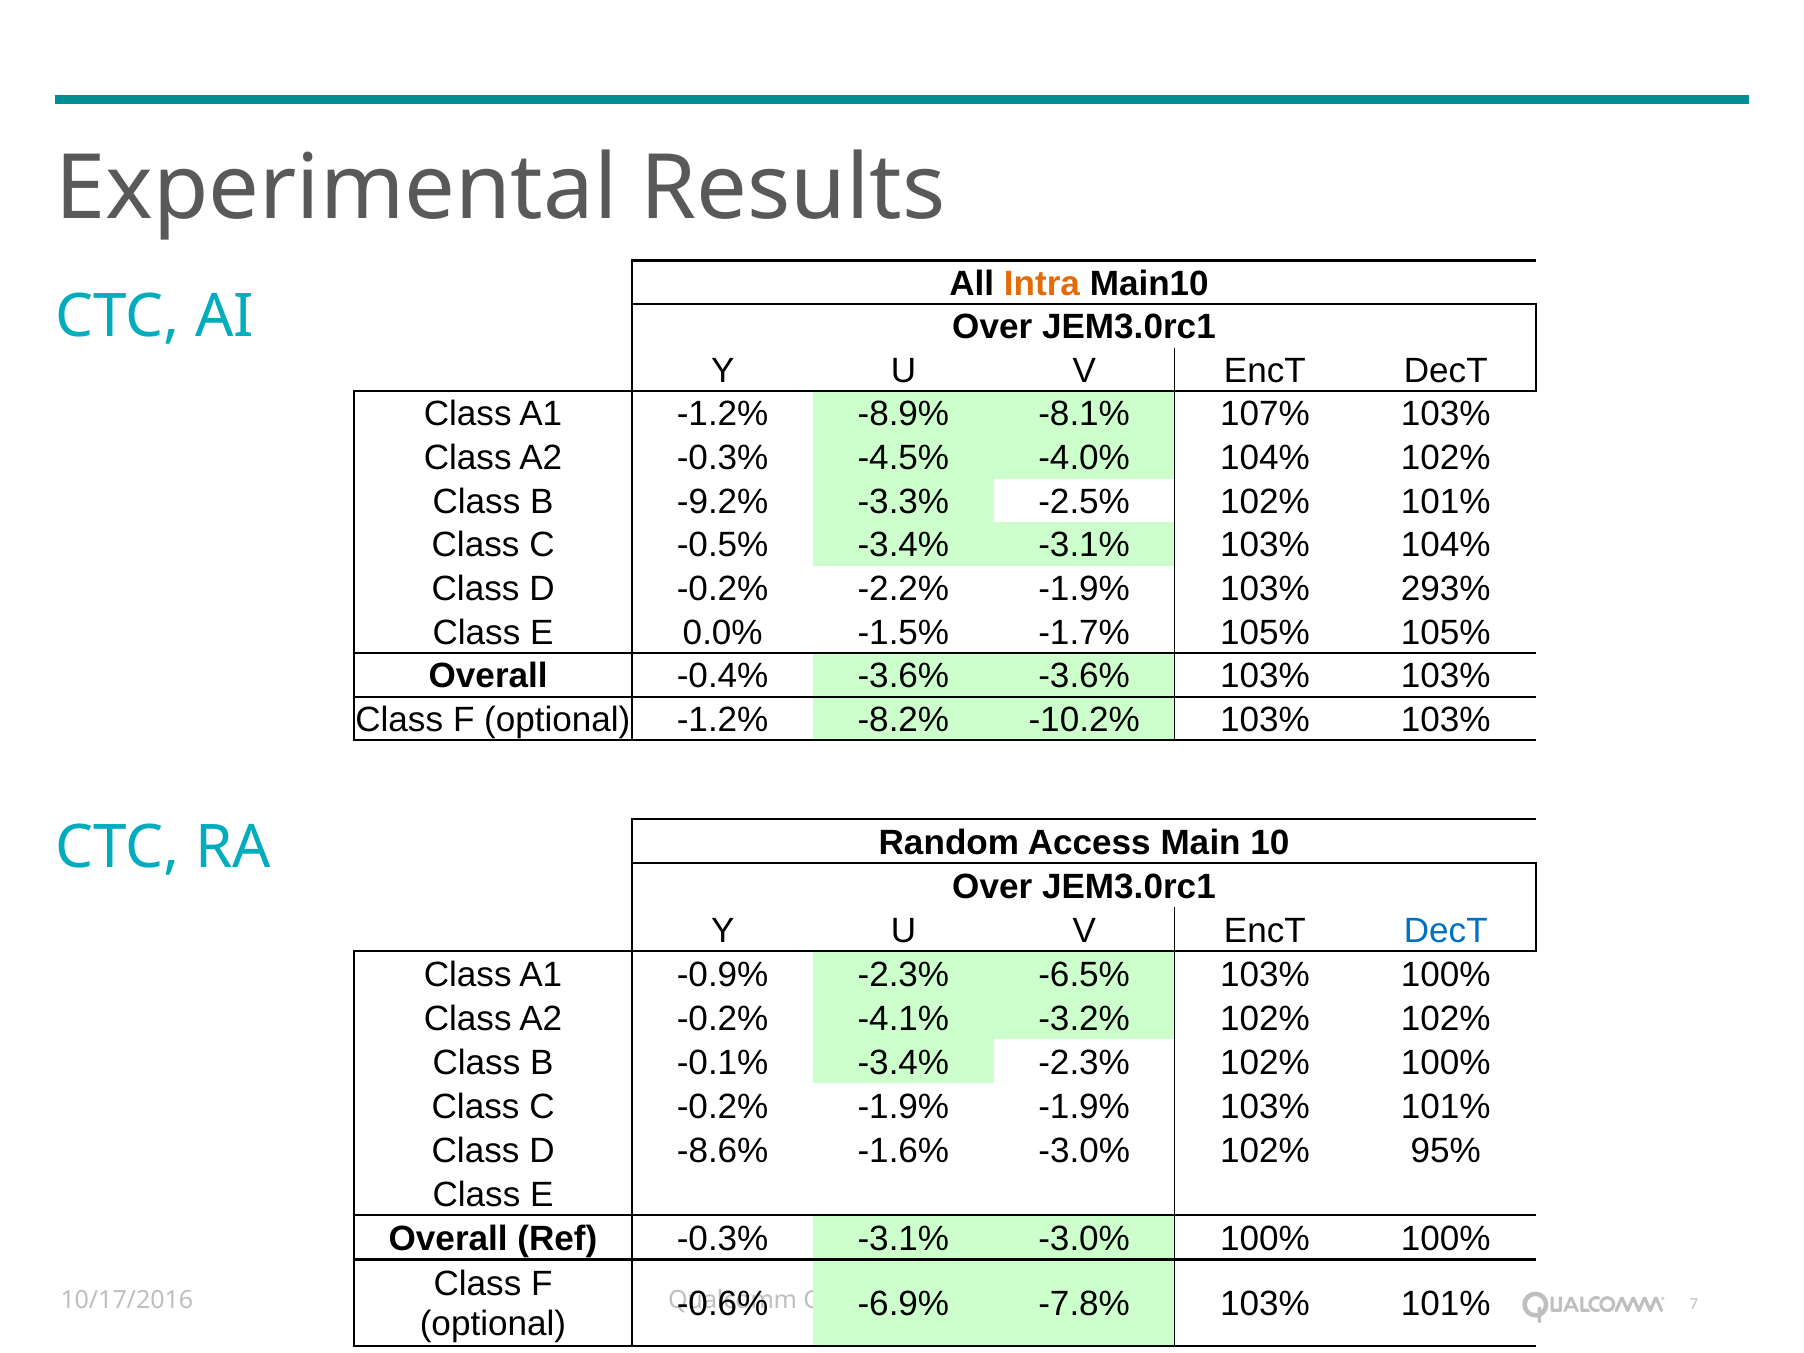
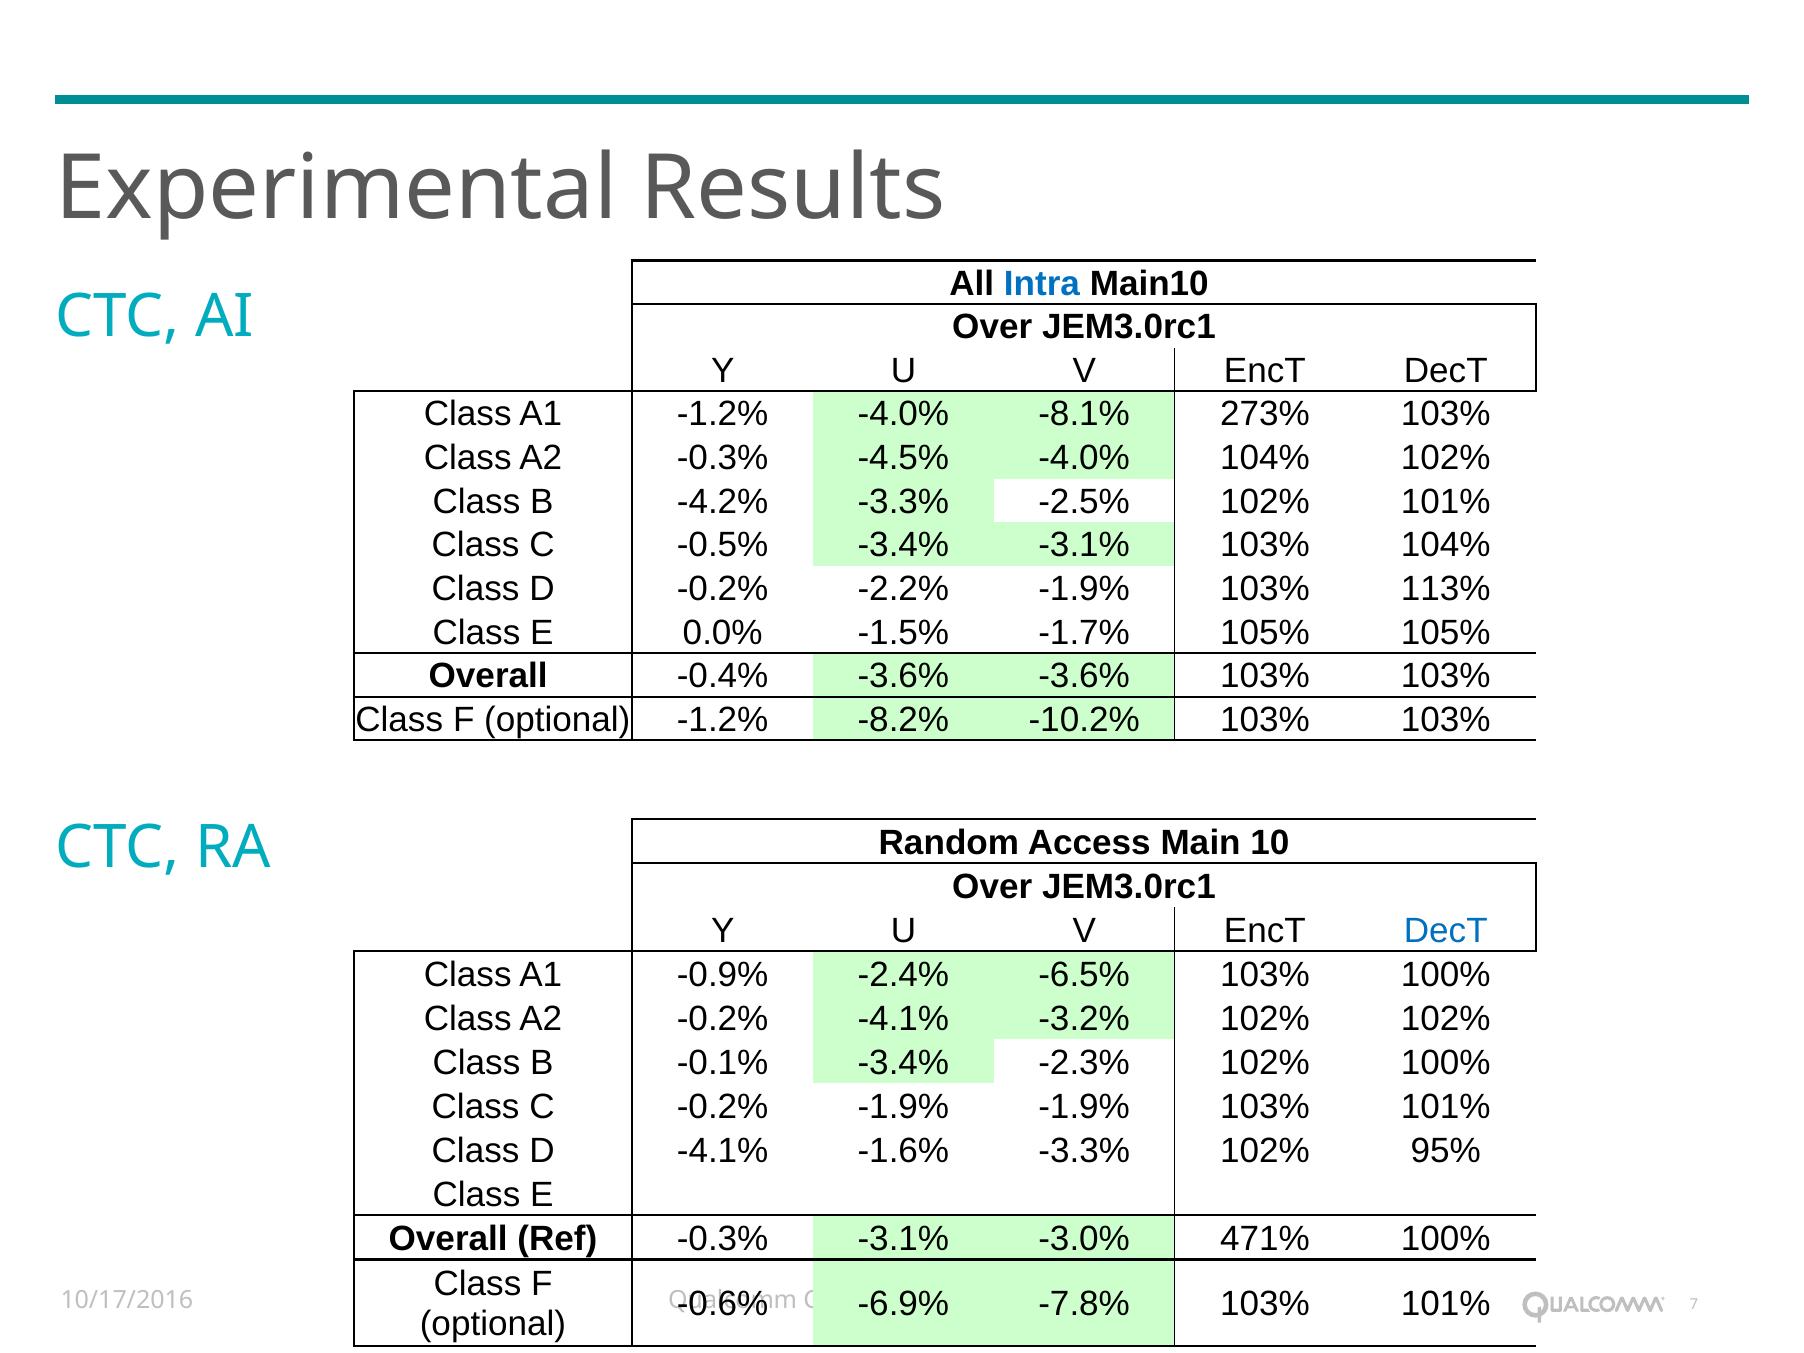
Intra colour: orange -> blue (1042, 284)
-1.2% -8.9%: -8.9% -> -4.0% (903, 414)
107%: 107% -> 273% (1265, 414)
-9.2%: -9.2% -> -4.2% (723, 502)
293%: 293% -> 113% (1446, 589)
-0.9% -2.3%: -2.3% -> -2.4% (903, 975)
D -8.6%: -8.6% -> -4.1% (723, 1151)
-1.6% -3.0%: -3.0% -> -3.3% (1084, 1151)
-3.0% 100%: 100% -> 471% (1265, 1239)
